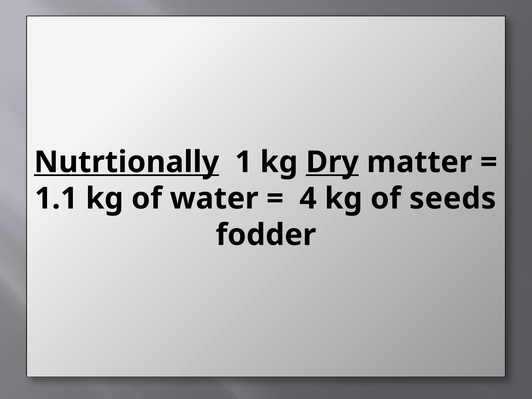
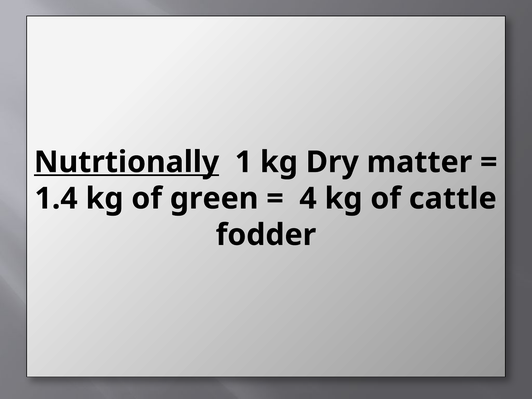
Dry underline: present -> none (332, 162)
1.1: 1.1 -> 1.4 (56, 199)
water: water -> green (214, 199)
seeds: seeds -> cattle (453, 199)
